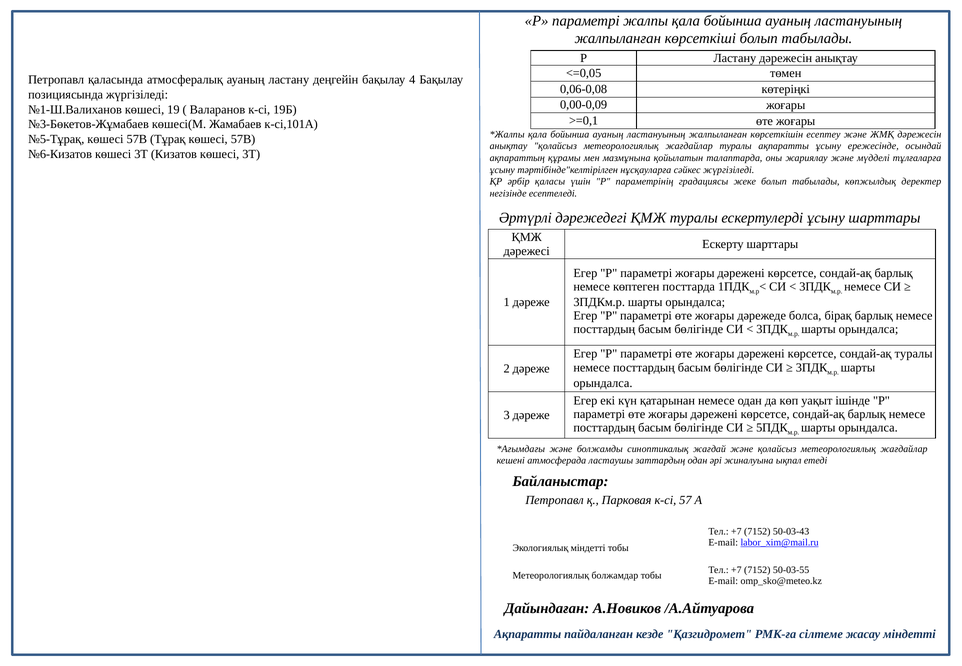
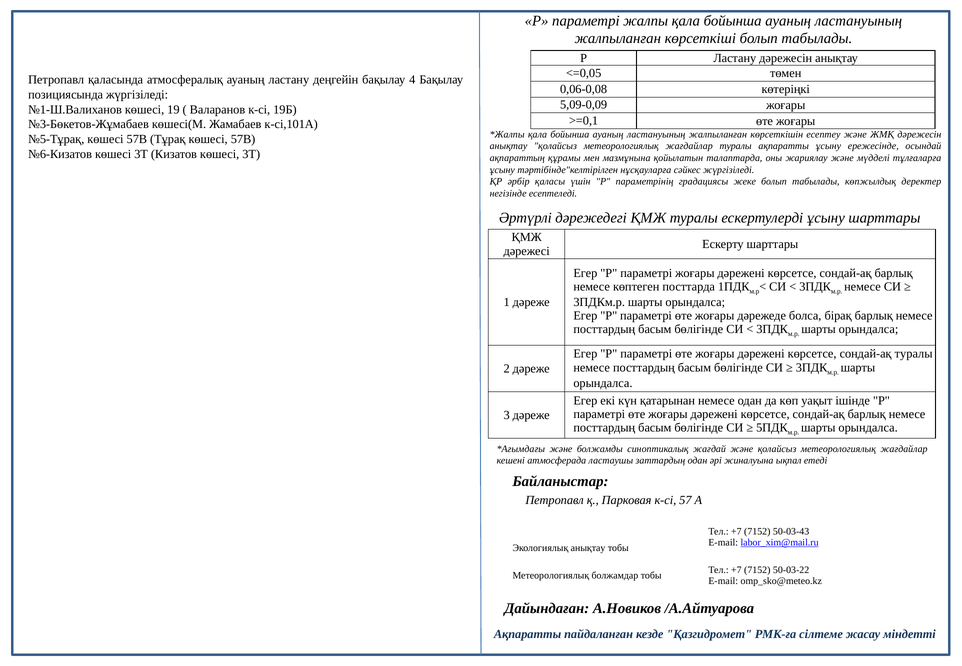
0,00-0,09: 0,00-0,09 -> 5,09-0,09 (584, 105)
Экологиялық міндетті: міндетті -> анықтау (588, 548)
50-03-55: 50-03-55 -> 50-03-22 (791, 570)
